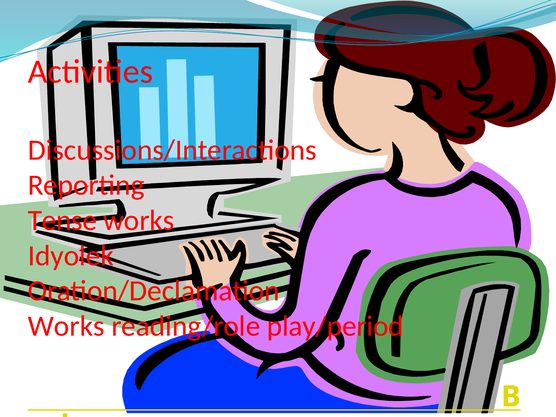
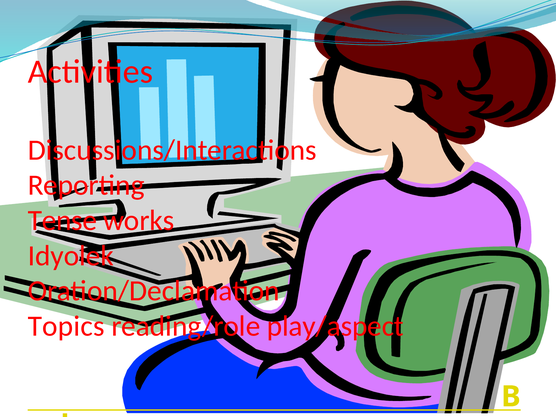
Works: Works -> Topics (66, 326)
play/period: play/period -> play/aspect (335, 326)
